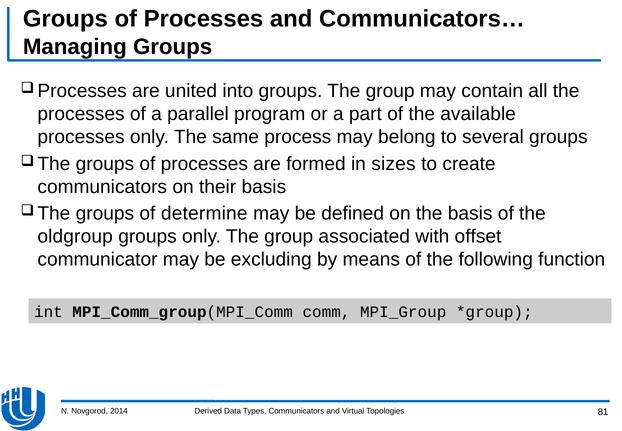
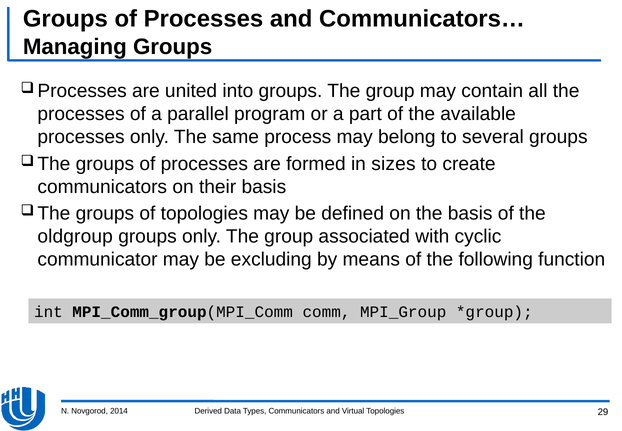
of determine: determine -> topologies (204, 213)
offset: offset -> cyclic (478, 236)
81: 81 -> 29 (603, 412)
